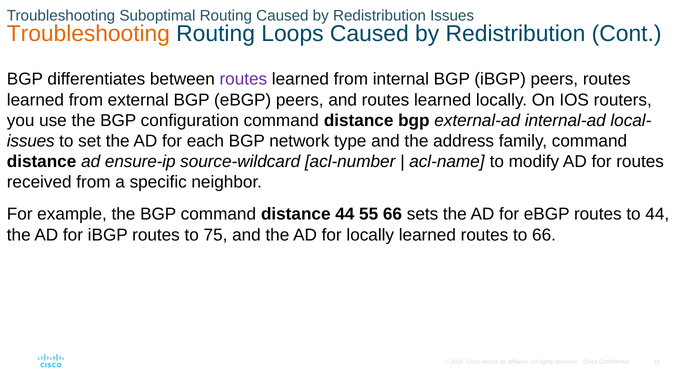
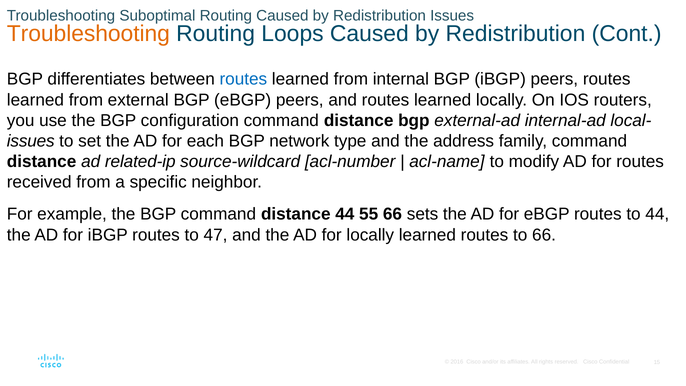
routes colour: purple -> blue (243, 79)
ensure-ip: ensure-ip -> related-ip (140, 162)
75: 75 -> 47 (216, 235)
